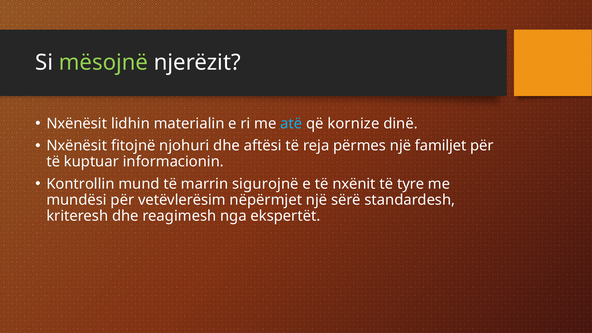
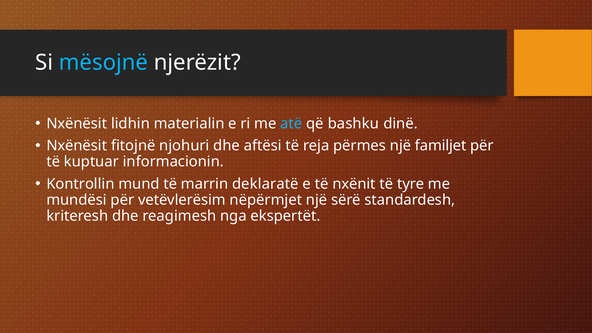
mësojnë colour: light green -> light blue (104, 63)
kornize: kornize -> bashku (353, 124)
sigurojnë: sigurojnë -> deklaratë (265, 184)
